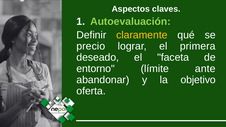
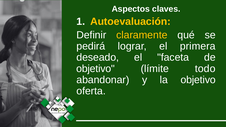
Autoevaluación colour: light green -> yellow (130, 21)
precio: precio -> pedirá (91, 46)
entorno: entorno -> objetivo (96, 69)
ante: ante -> todo (205, 69)
